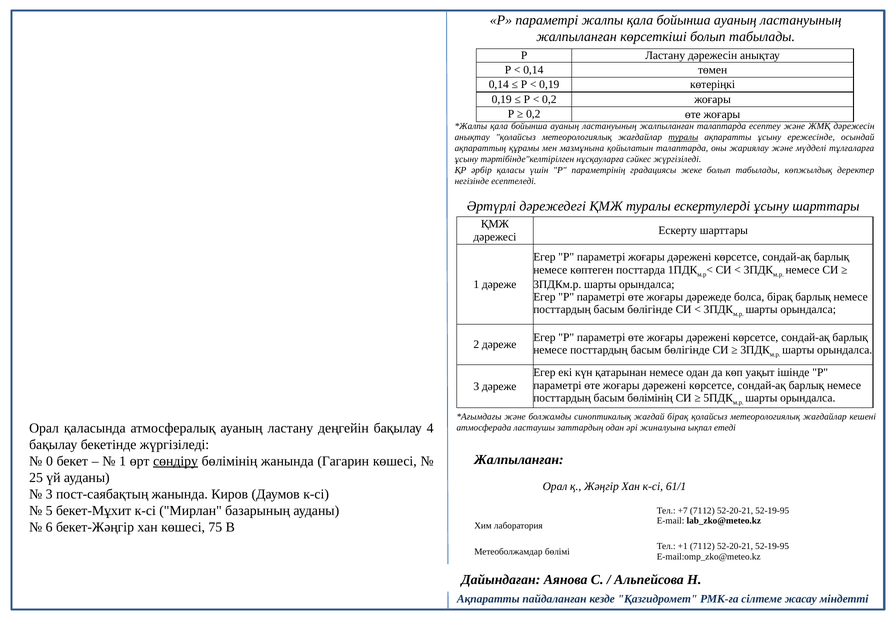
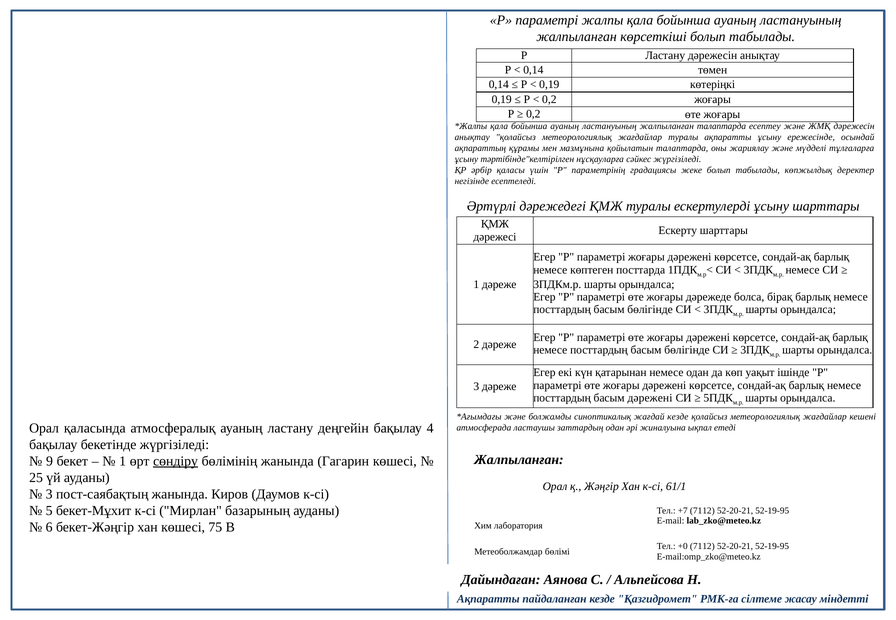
туралы underline: present -> none (683, 138)
басым бөлімінің: бөлімінің -> дәрежені (650, 398)
жағдай бірақ: бірақ -> кезде (678, 417)
0: 0 -> 9 (49, 461)
+1: +1 -> +0 (683, 547)
